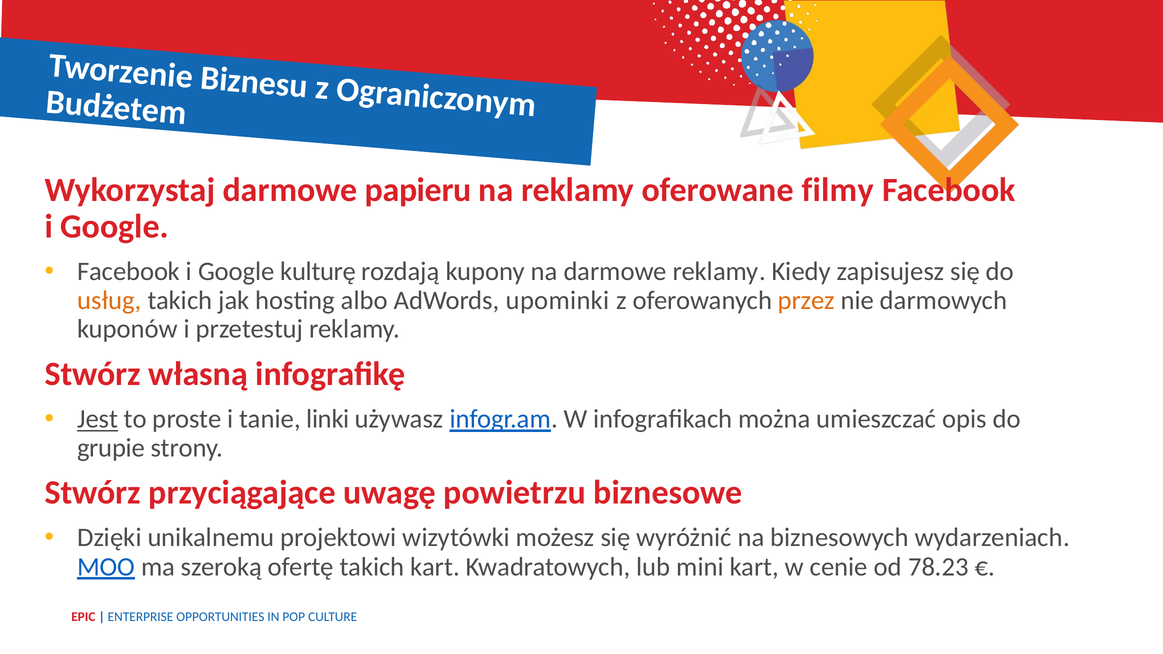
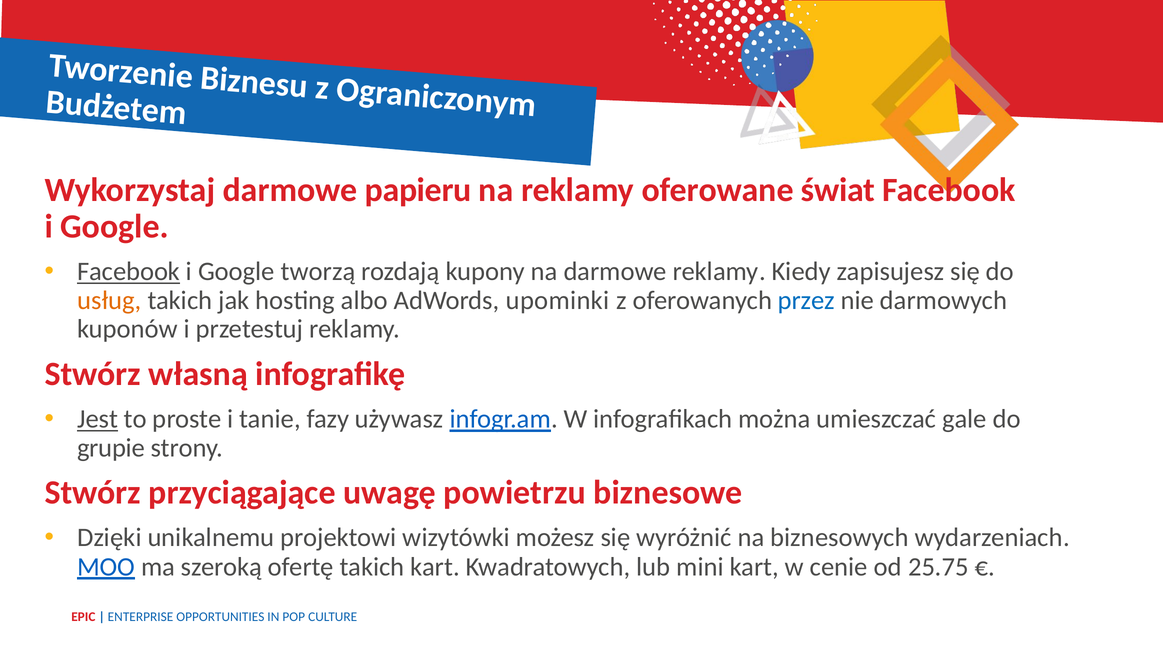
filmy: filmy -> świat (838, 190)
Facebook underline: none -> present (129, 272)
kulturę: kulturę -> tworzą (318, 272)
przez colour: orange -> blue (806, 300)
linki: linki -> fazy (328, 419)
opis: opis -> gale (964, 419)
78.23: 78.23 -> 25.75 (938, 567)
